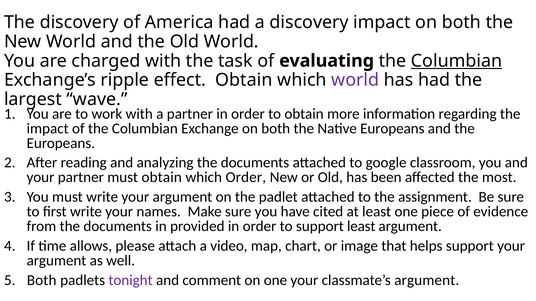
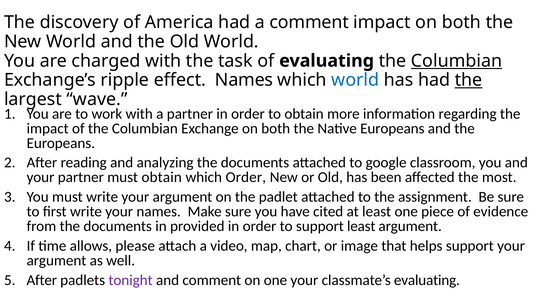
a discovery: discovery -> comment (309, 22)
effect Obtain: Obtain -> Names (244, 80)
world colour: purple -> blue (355, 80)
the underline: none -> present (469, 80)
Both: Both -> After (42, 281)
classmate’s argument: argument -> evaluating (427, 281)
